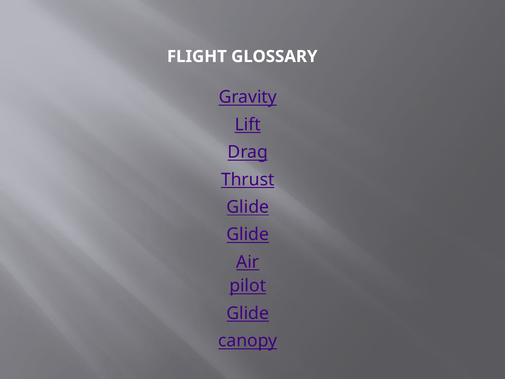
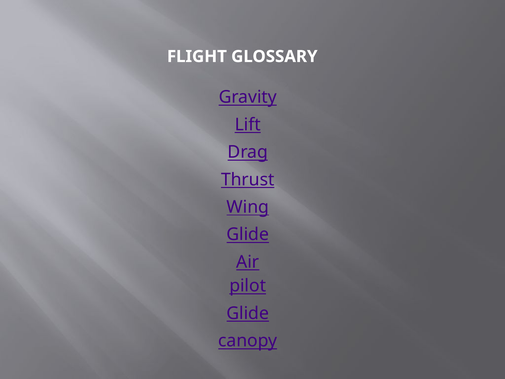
Glide: Glide -> Wing (248, 207)
